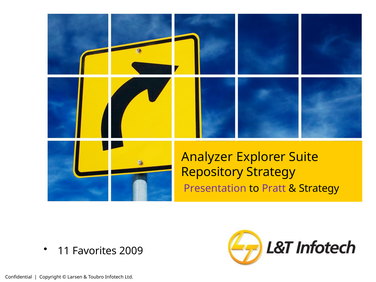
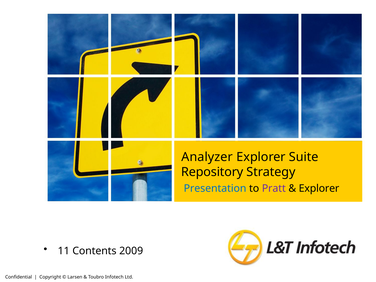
Presentation colour: purple -> blue (215, 188)
Strategy: Strategy -> Explorer (319, 188)
Favorites: Favorites -> Contents (94, 251)
